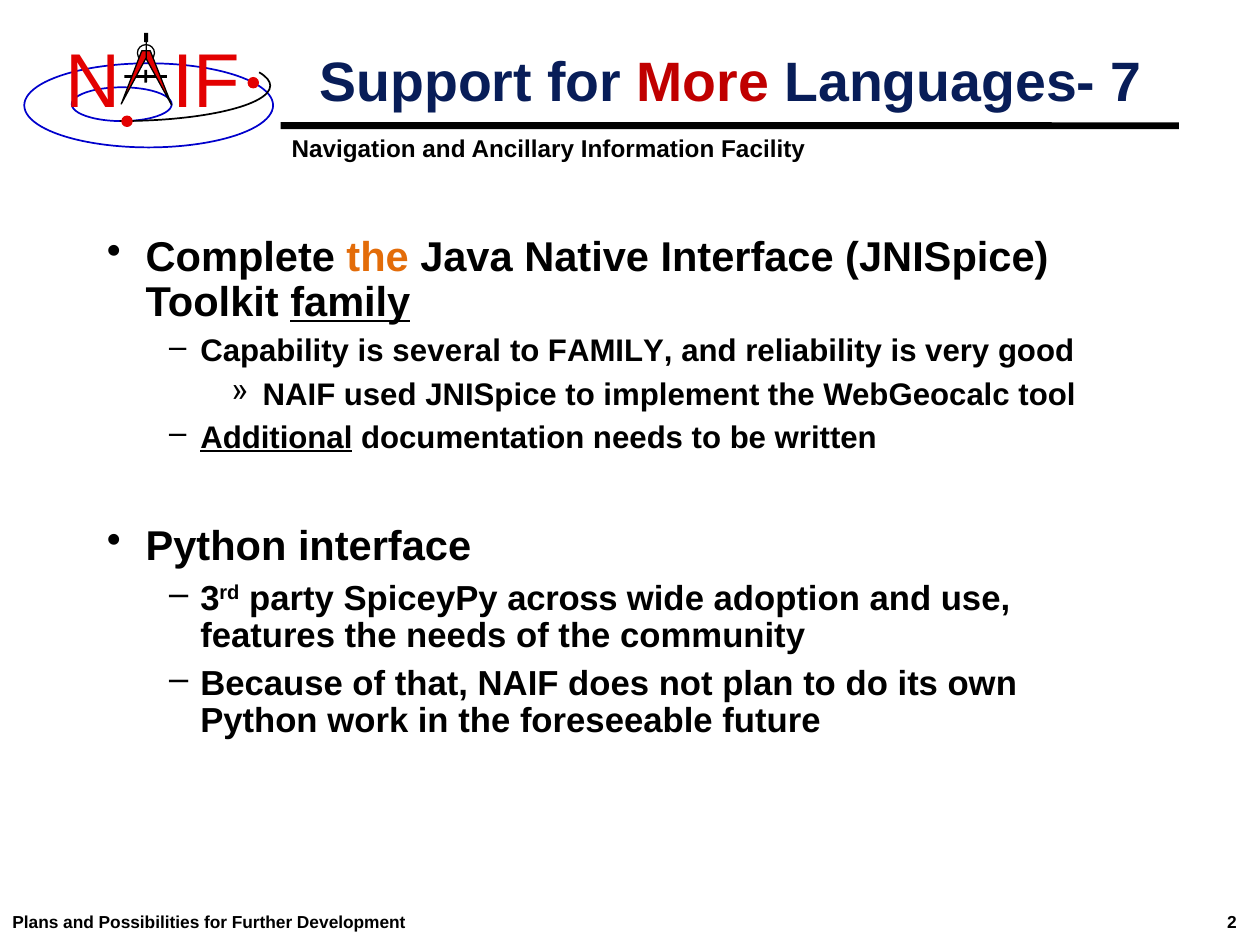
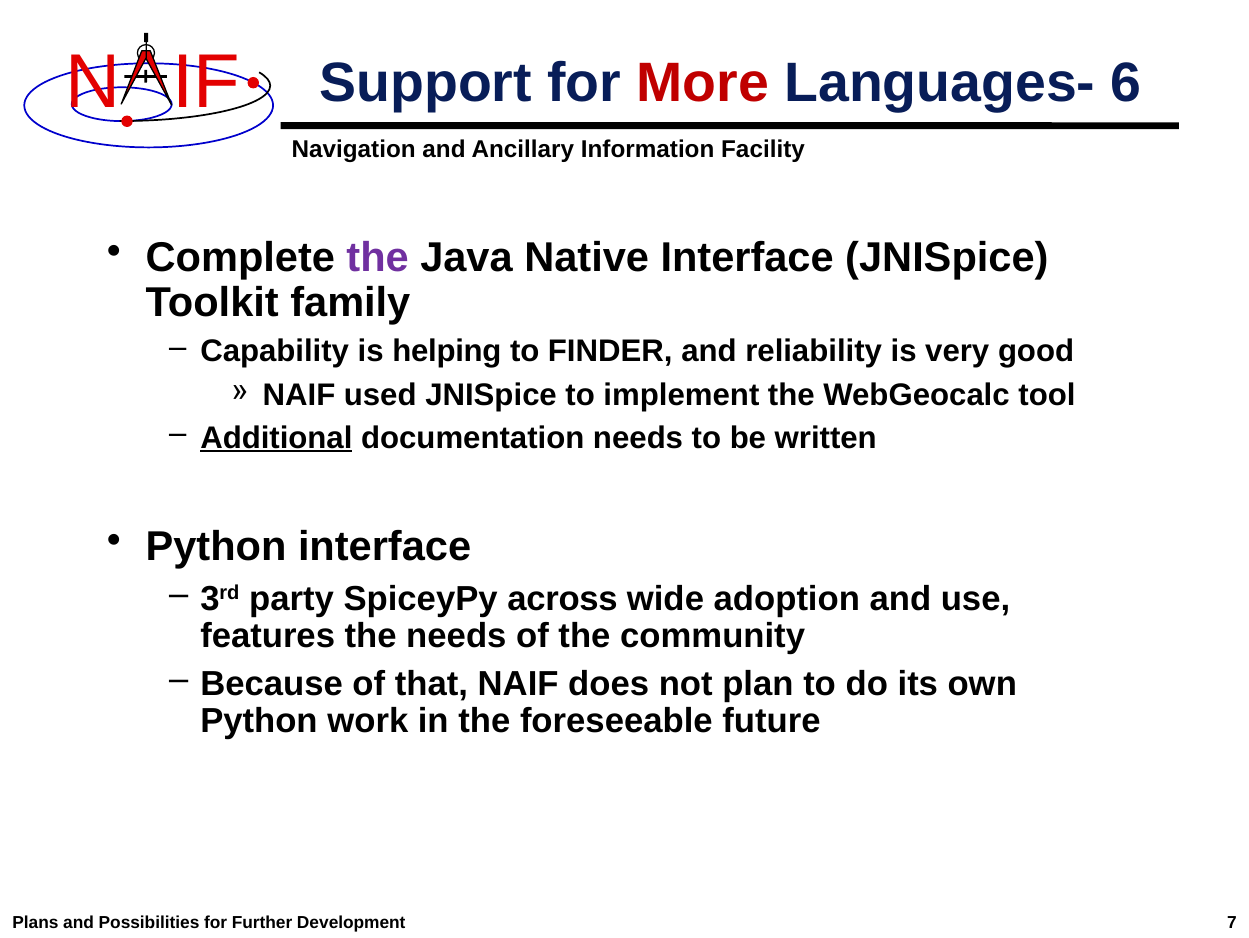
7: 7 -> 6 (1126, 83)
the colour: orange -> purple (378, 258)
family underline: present -> none (350, 303)
several: several -> helping (447, 351)
to FAMILY: FAMILY -> FINDER (610, 351)
2: 2 -> 7 (1232, 922)
